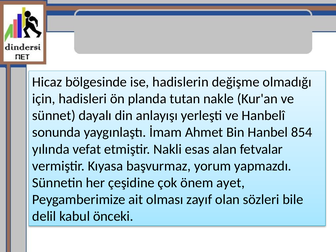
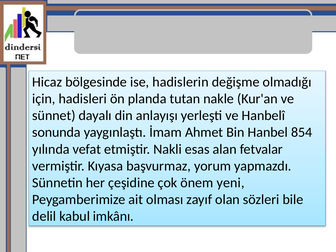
ayet: ayet -> yeni (231, 183)
önceki: önceki -> imkânı (113, 216)
